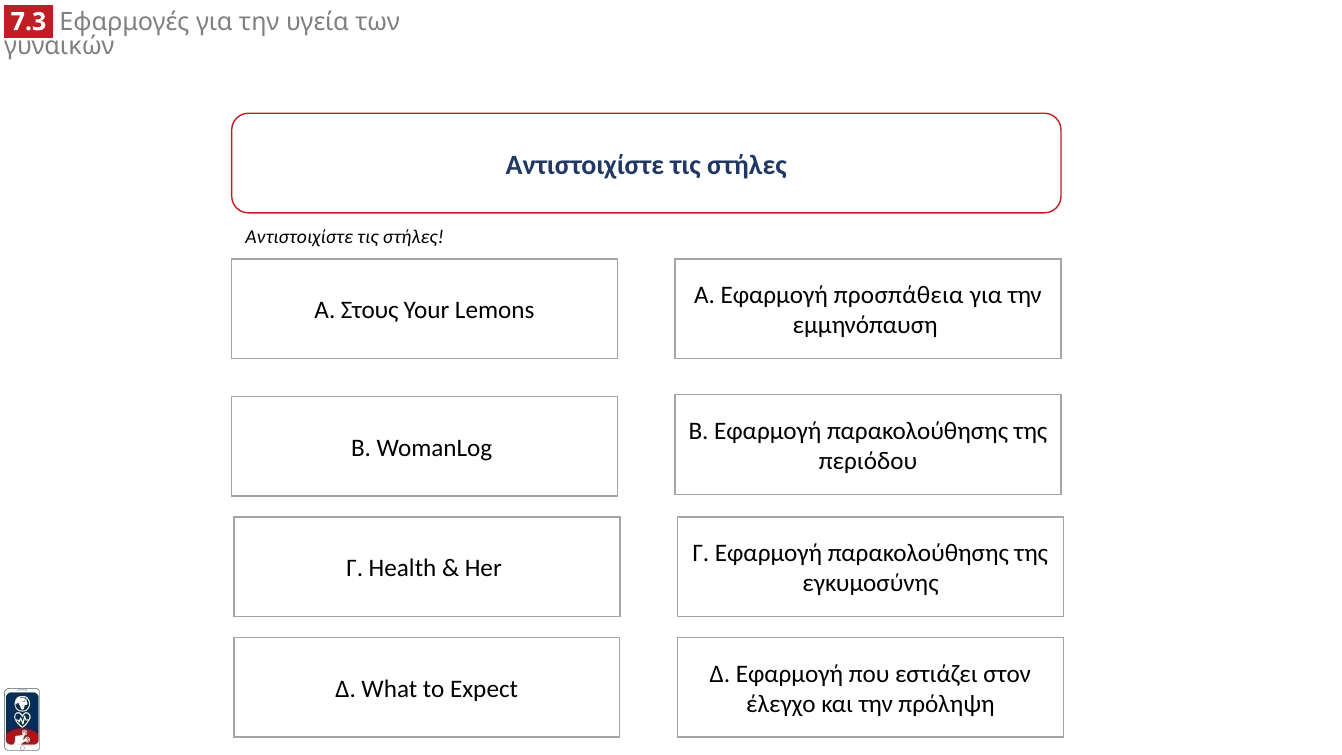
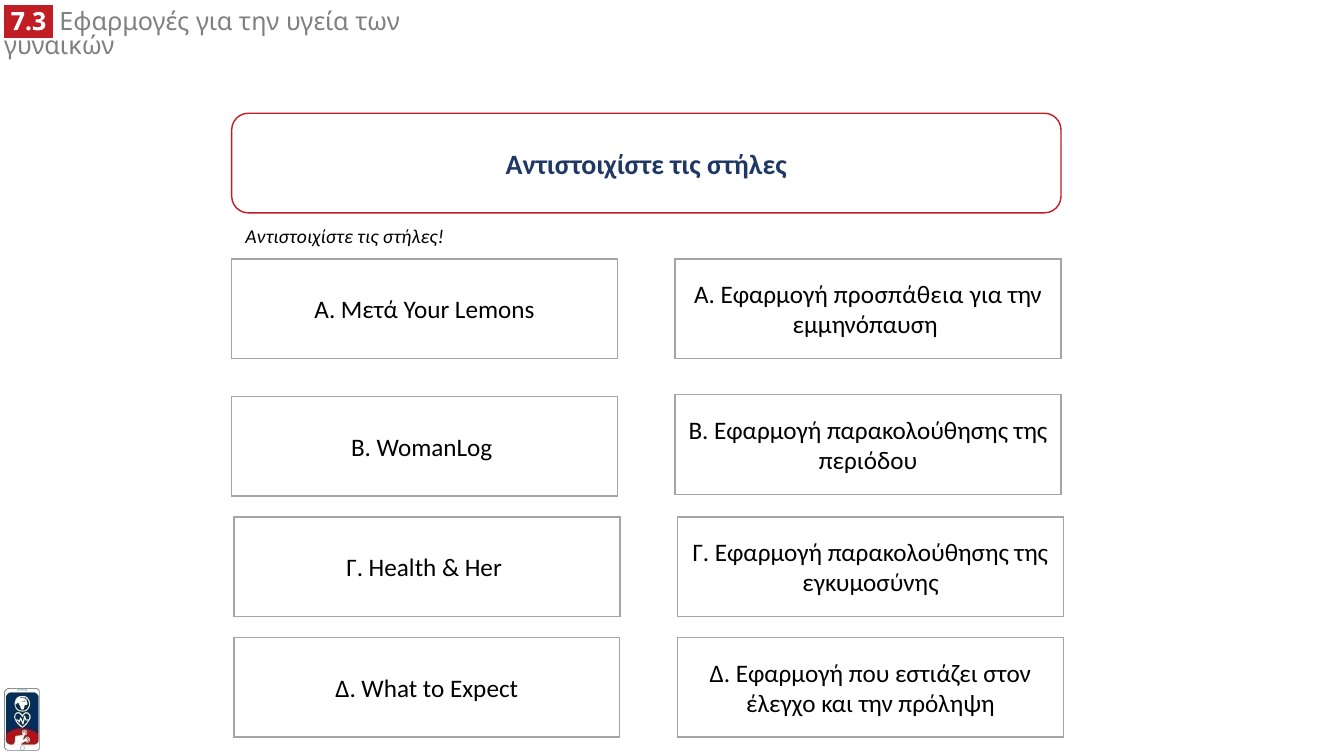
Στους: Στους -> Μετά (369, 310)
